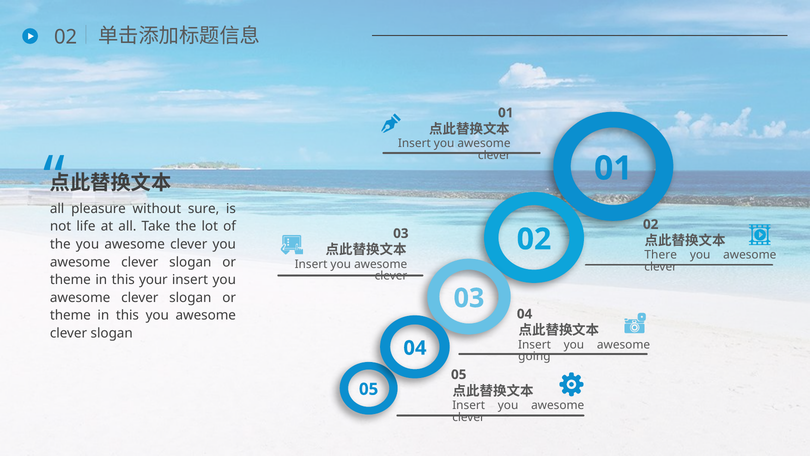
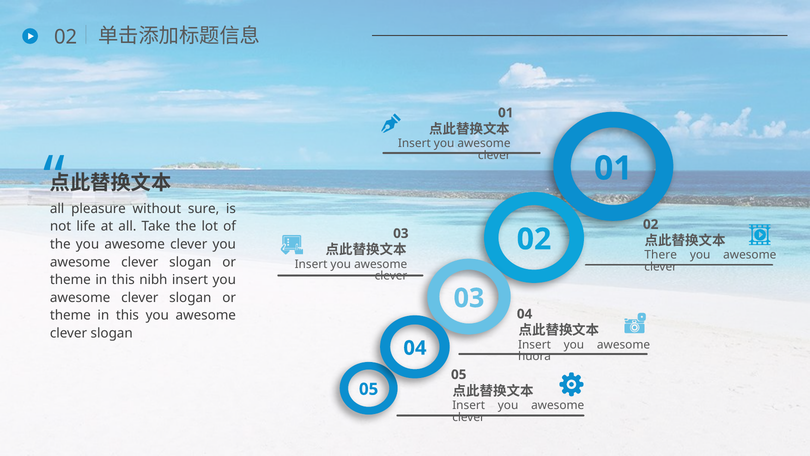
your: your -> nibh (153, 280)
going: going -> huora (534, 356)
